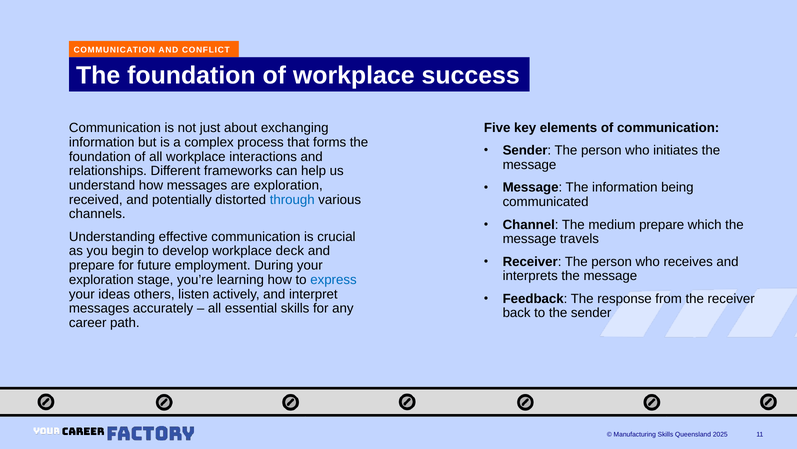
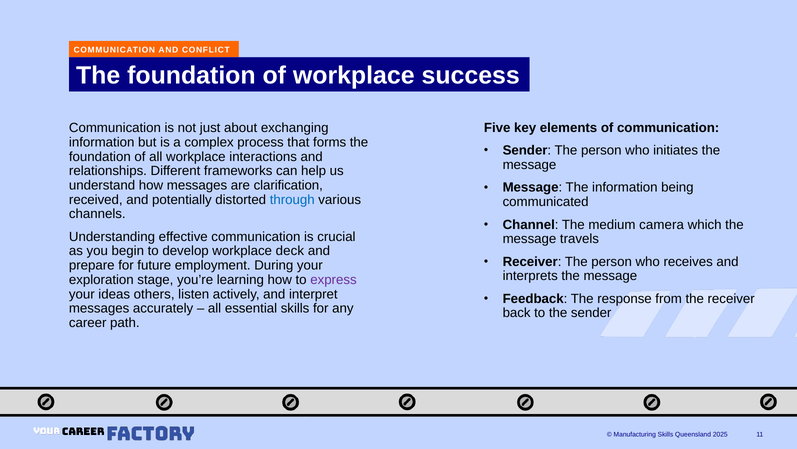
are exploration: exploration -> clarification (288, 185)
medium prepare: prepare -> camera (662, 224)
express colour: blue -> purple (333, 279)
